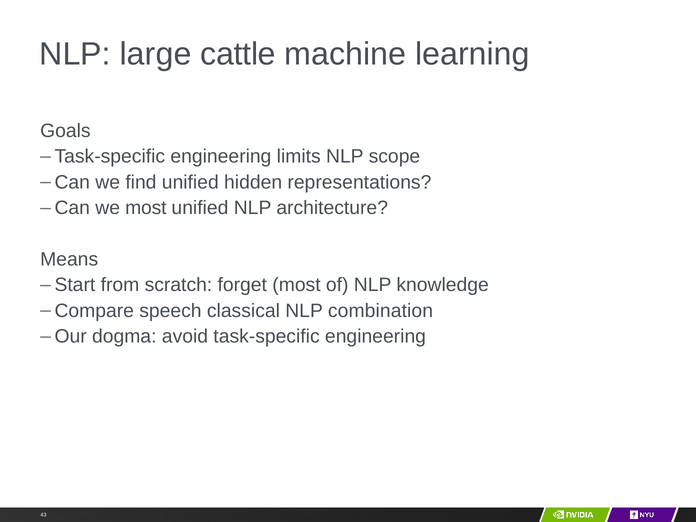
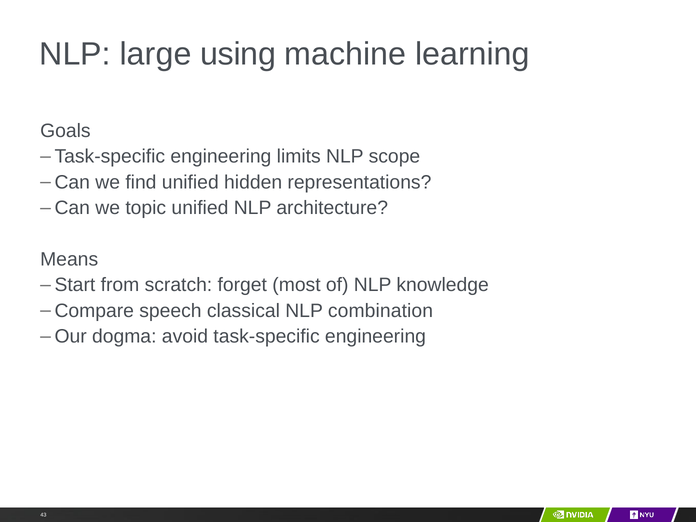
cattle: cattle -> using (238, 54)
we most: most -> topic (146, 208)
